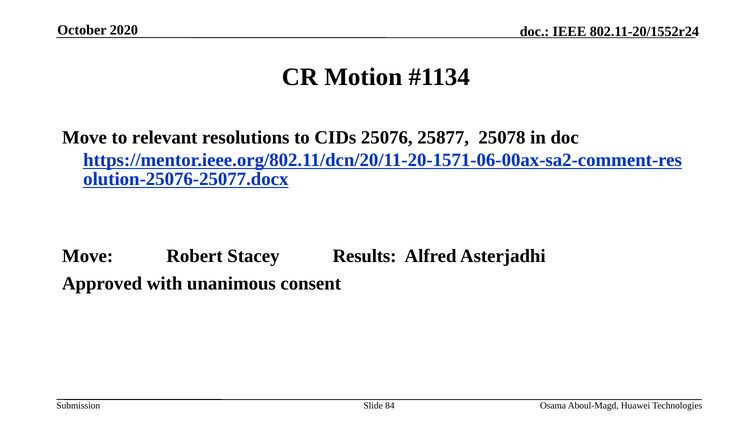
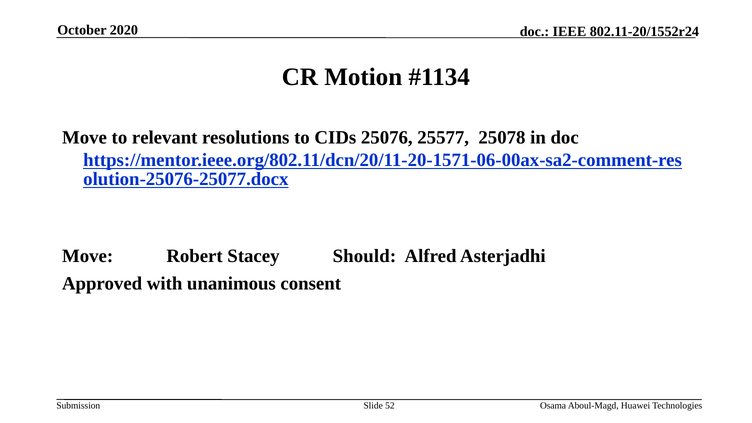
25877: 25877 -> 25577 (443, 138)
Results: Results -> Should (364, 256)
84: 84 -> 52 (390, 406)
